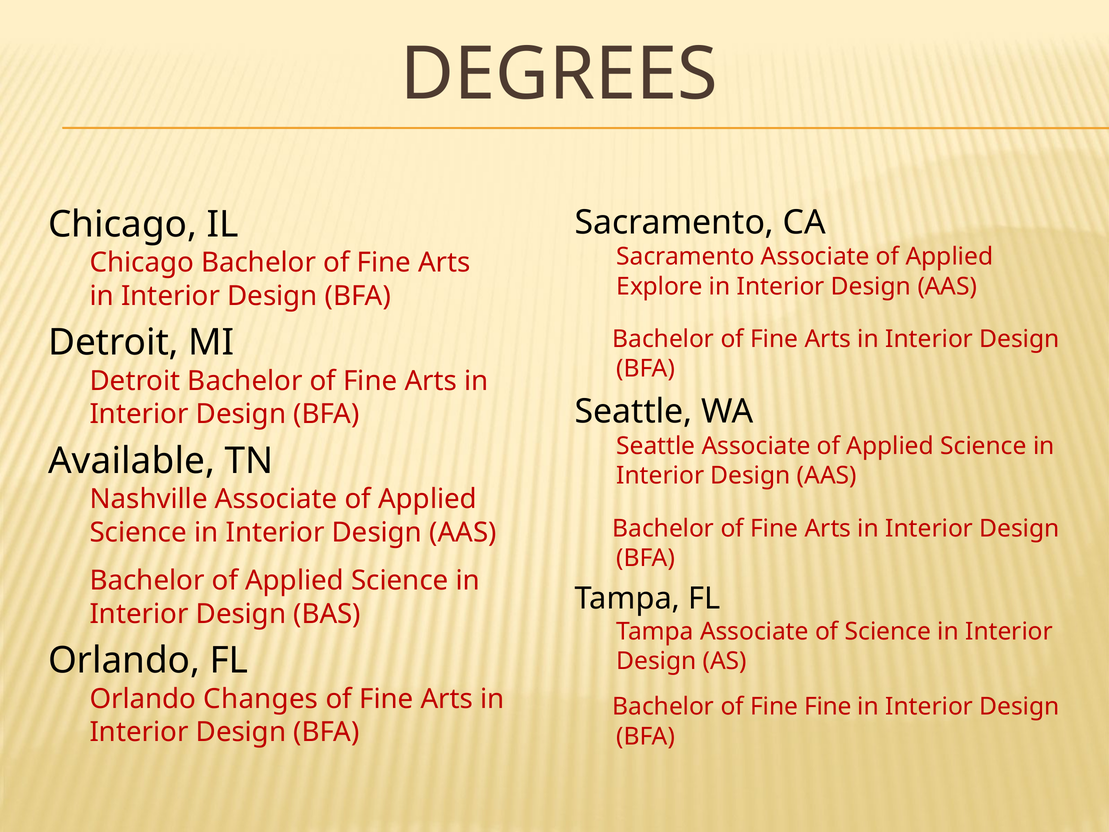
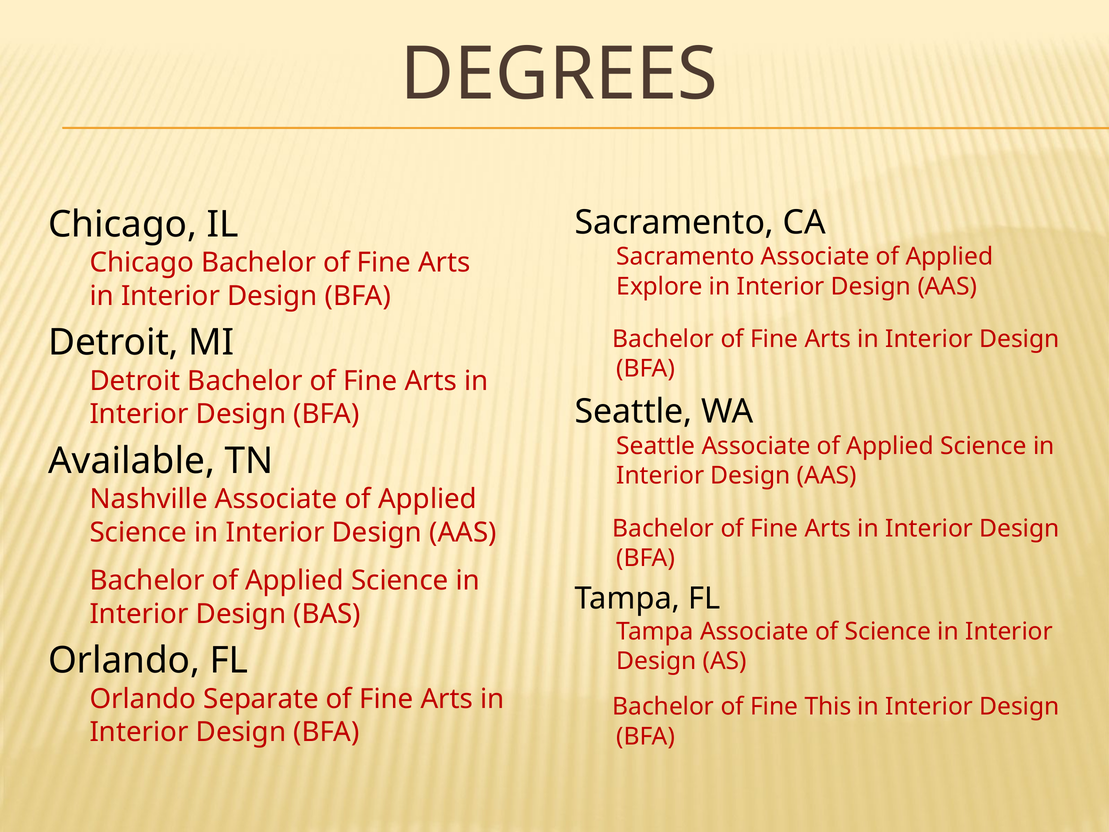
Changes: Changes -> Separate (261, 699)
Fine Fine: Fine -> This (828, 707)
